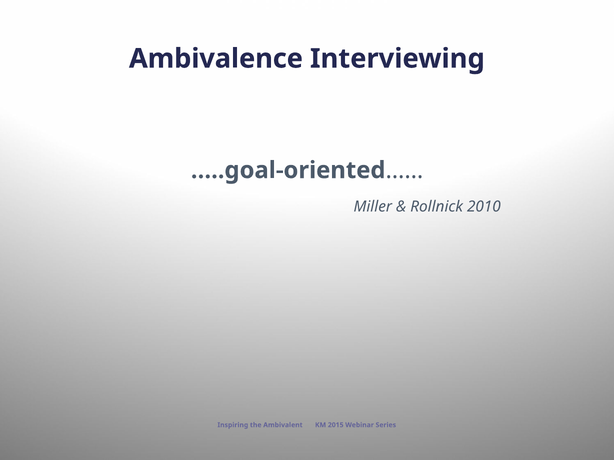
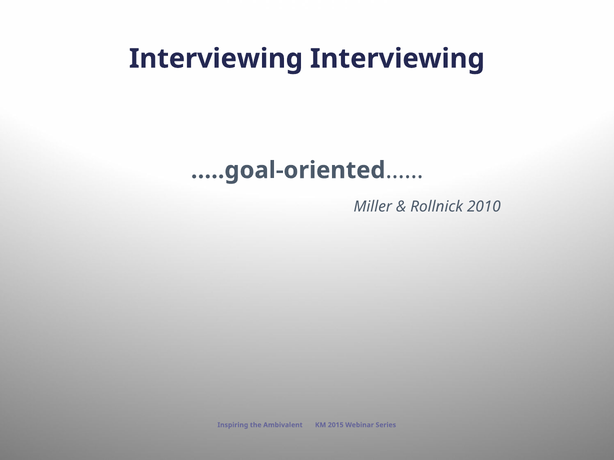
Ambivalence: Ambivalence -> Interviewing (216, 59)
